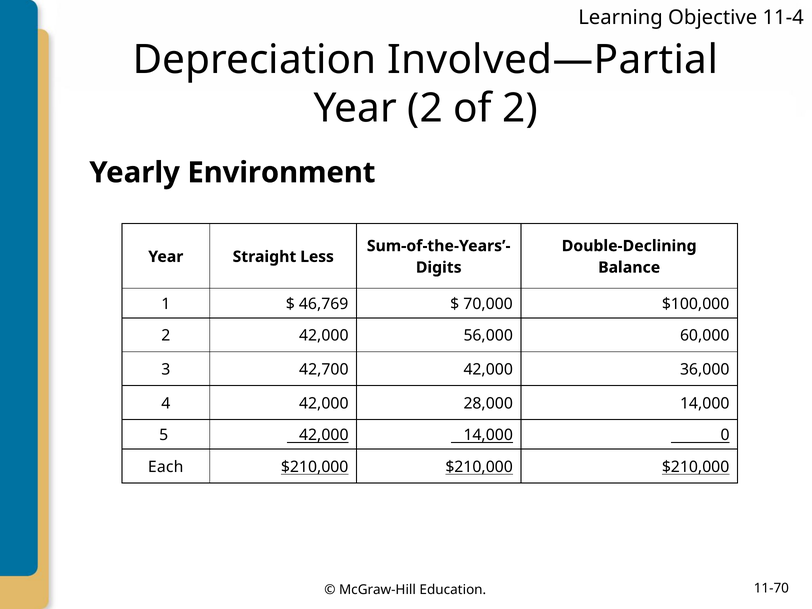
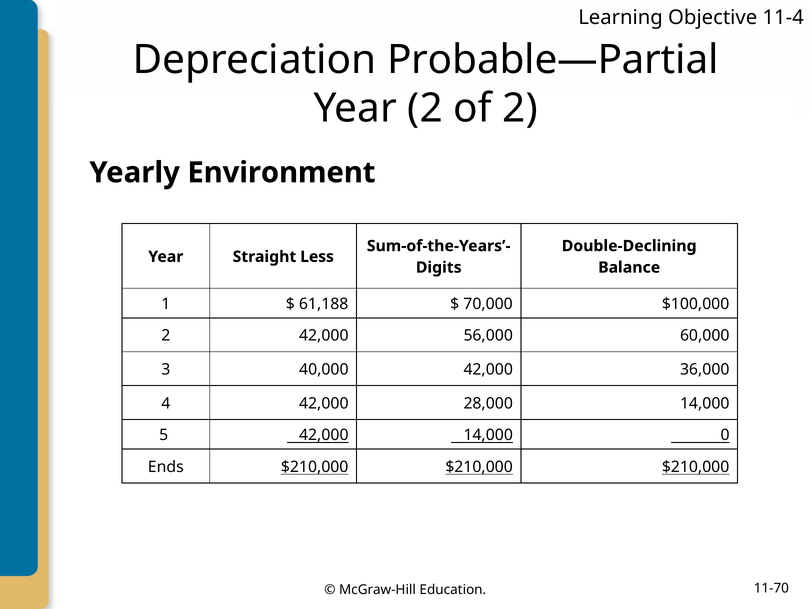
Involved—Partial: Involved—Partial -> Probable—Partial (553, 60)
46,769: 46,769 -> 61,188 (324, 304)
42,700: 42,700 -> 40,000 (324, 370)
Each: Each -> Ends (166, 467)
